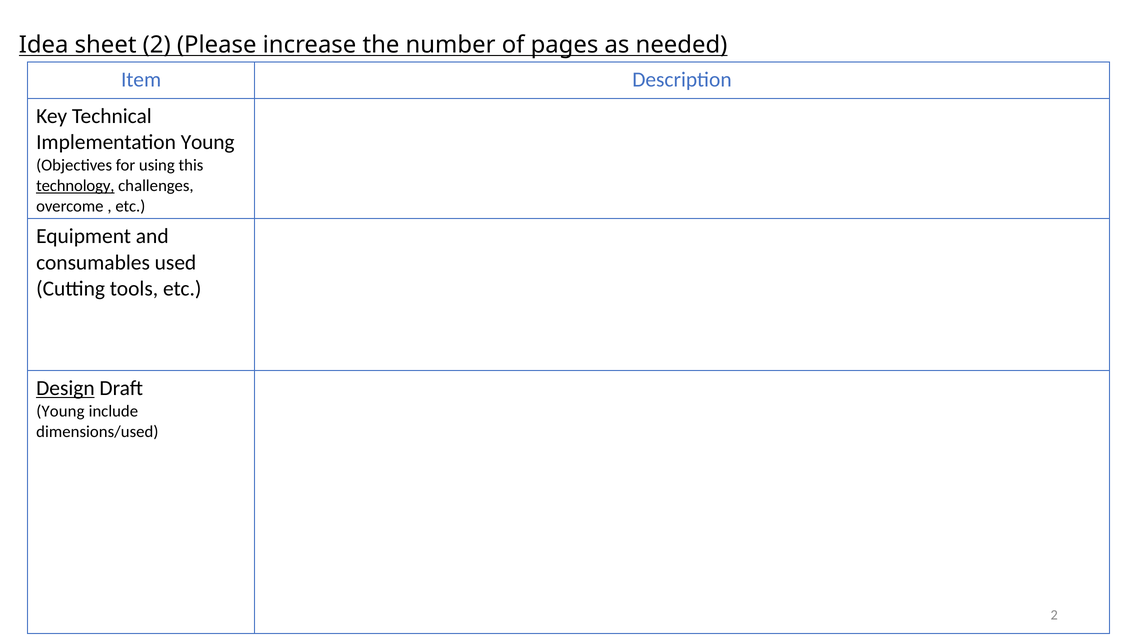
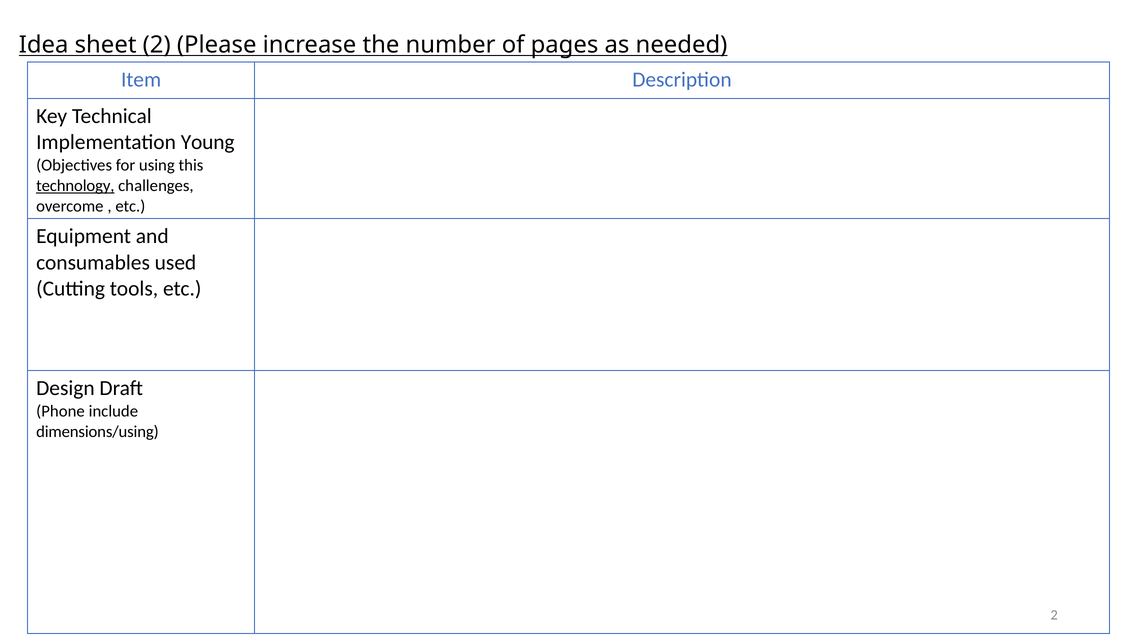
Design underline: present -> none (65, 388)
Young: Young -> Phone (60, 411)
dimensions/used: dimensions/used -> dimensions/using (97, 432)
